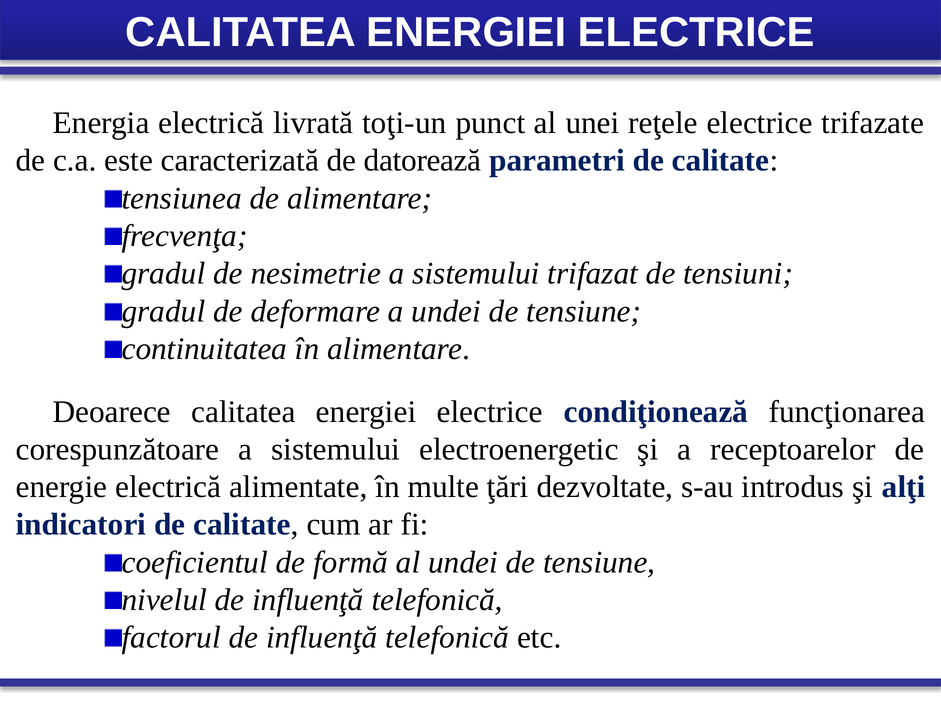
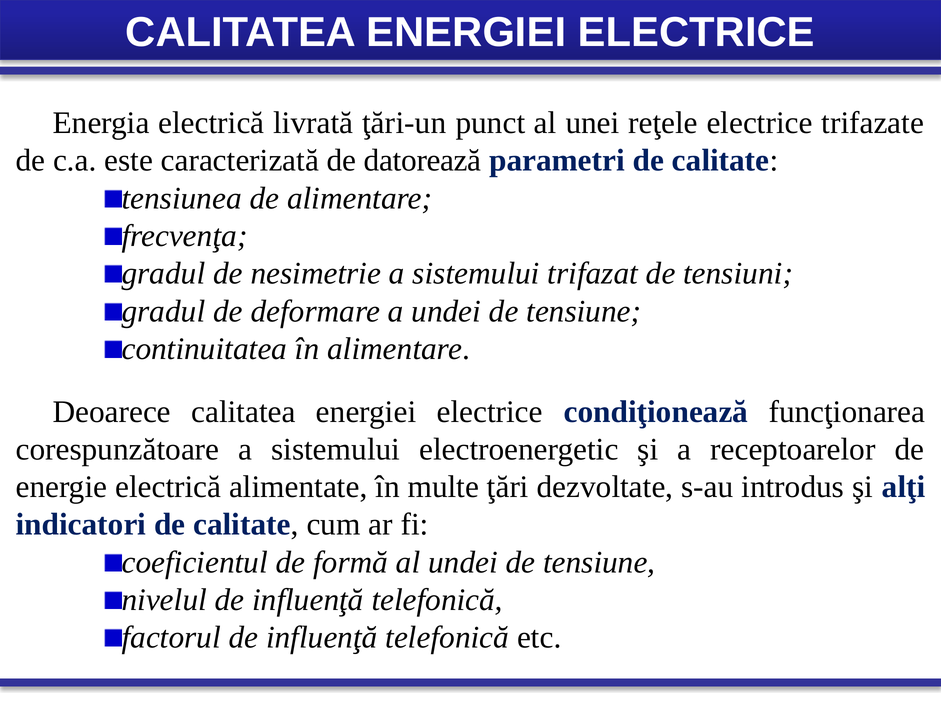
toţi-un: toţi-un -> ţări-un (404, 123)
